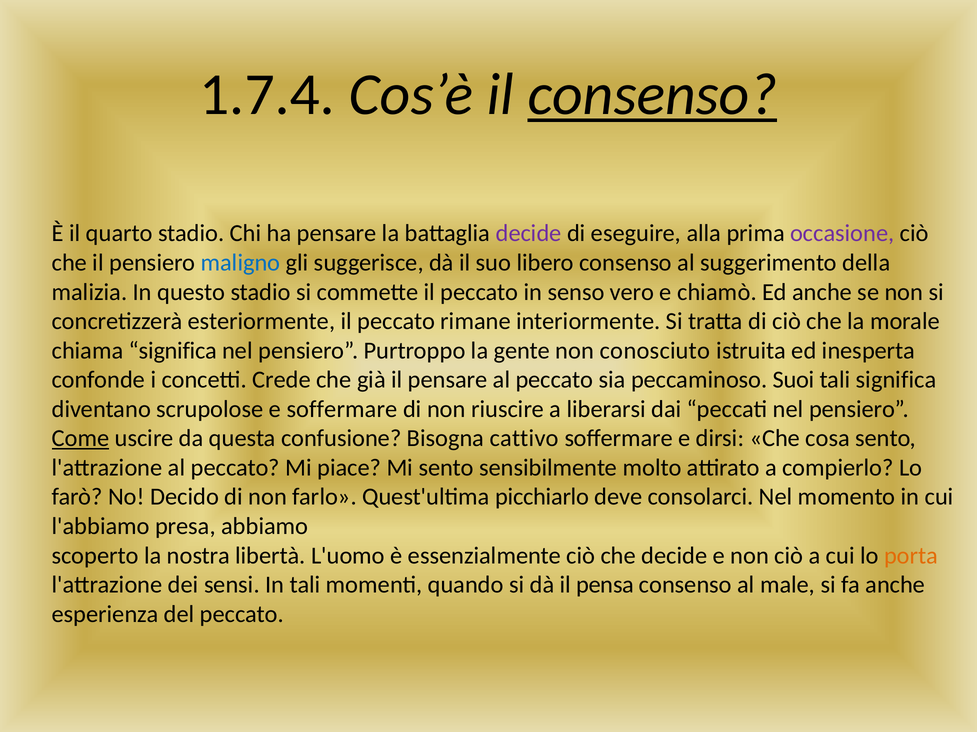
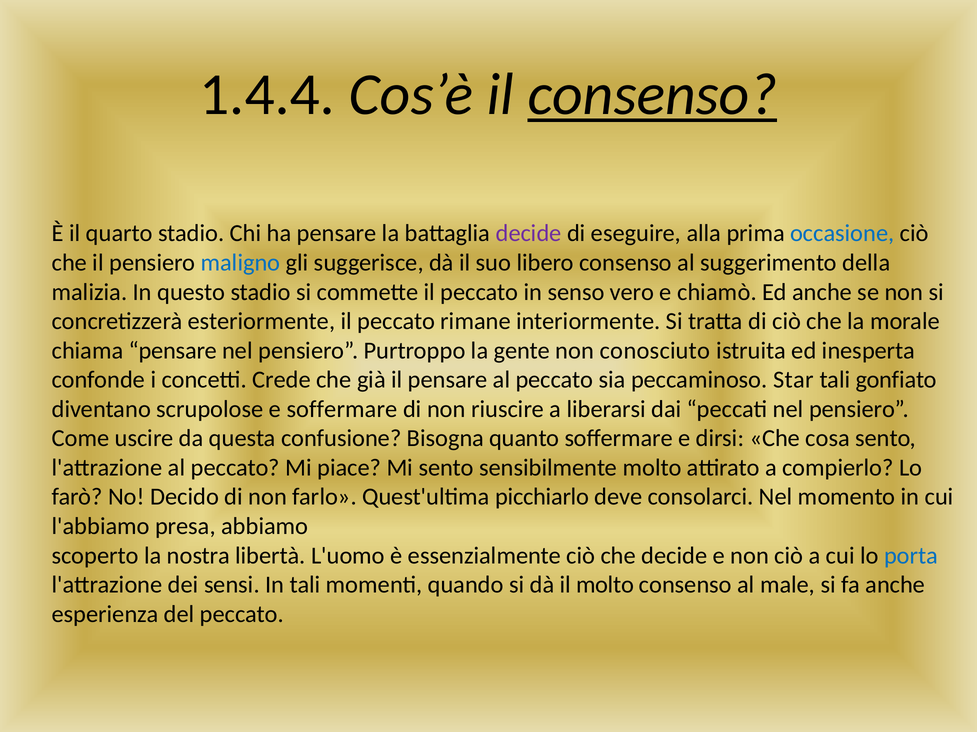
1.7.4: 1.7.4 -> 1.4.4 (267, 95)
occasione colour: purple -> blue (842, 234)
chiama significa: significa -> pensare (173, 351)
Suoi: Suoi -> Star (793, 380)
tali significa: significa -> gonfiato (896, 380)
Come underline: present -> none (81, 439)
cattivo: cattivo -> quanto (524, 439)
porta colour: orange -> blue (911, 556)
il pensa: pensa -> molto (605, 585)
